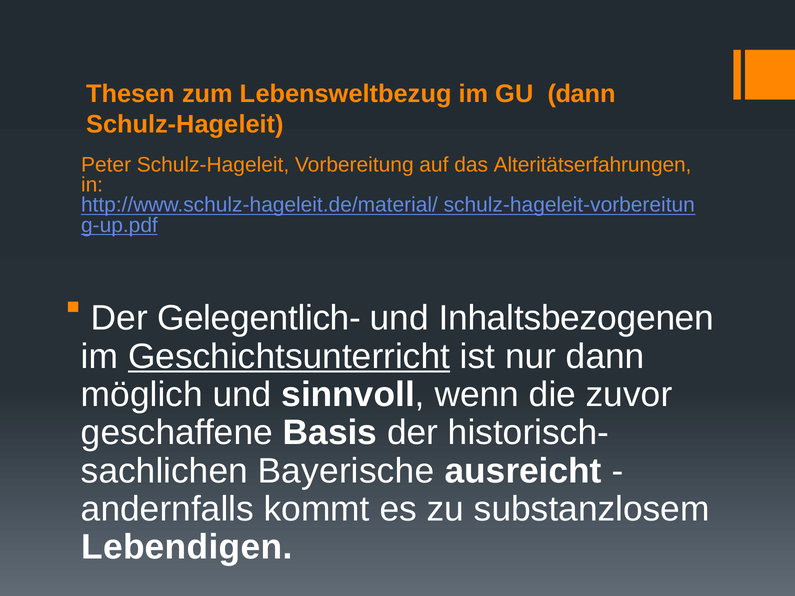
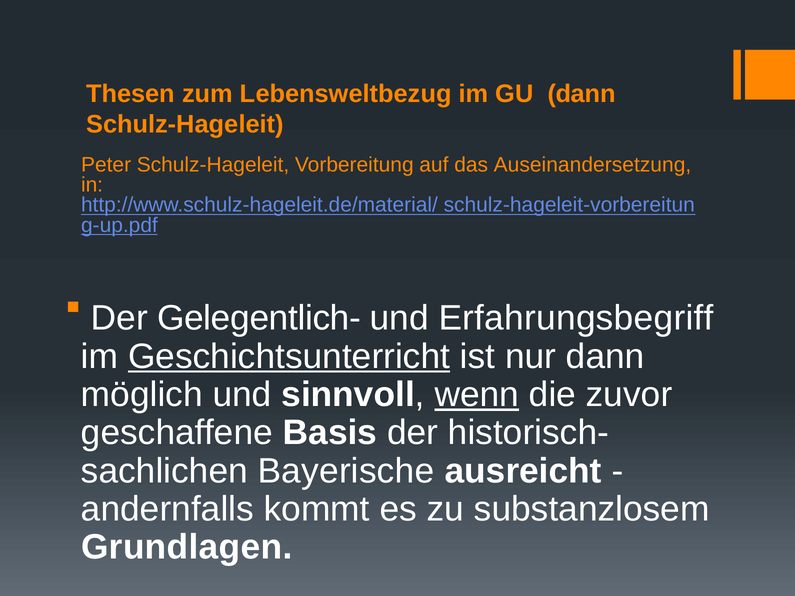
Alteritätserfahrungen: Alteritätserfahrungen -> Auseinandersetzung (592, 165)
Inhaltsbezogenen: Inhaltsbezogenen -> Erfahrungsbegriff (576, 318)
wenn underline: none -> present (477, 395)
Lebendigen: Lebendigen -> Grundlagen (187, 547)
